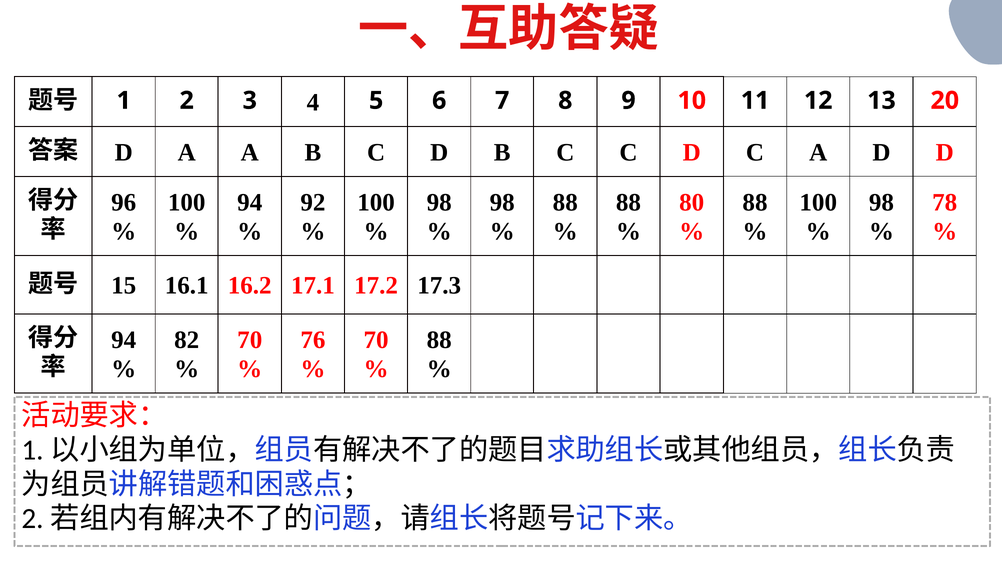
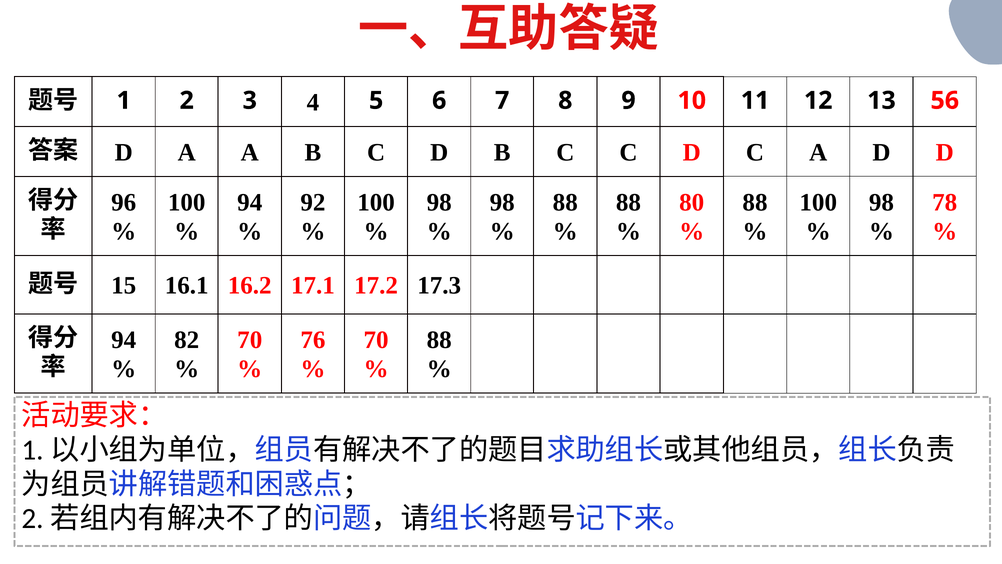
20: 20 -> 56 (945, 100)
